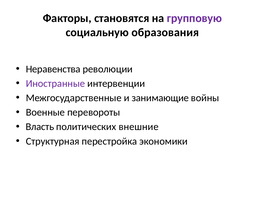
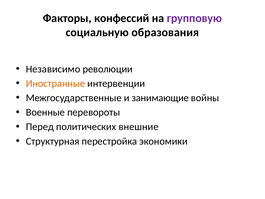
становятся: становятся -> конфессий (122, 18)
Неравенства: Неравенства -> Независимо (53, 69)
Иностранные colour: purple -> orange (55, 83)
Власть: Власть -> Перед (40, 127)
